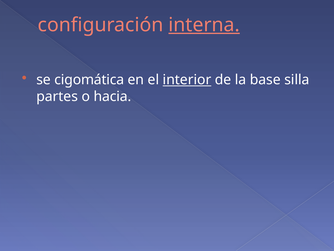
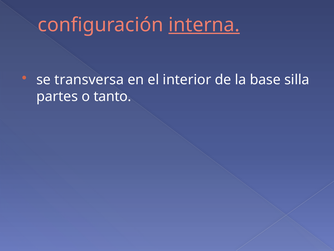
cigomática: cigomática -> transversa (89, 80)
interior underline: present -> none (187, 80)
hacia: hacia -> tanto (112, 96)
